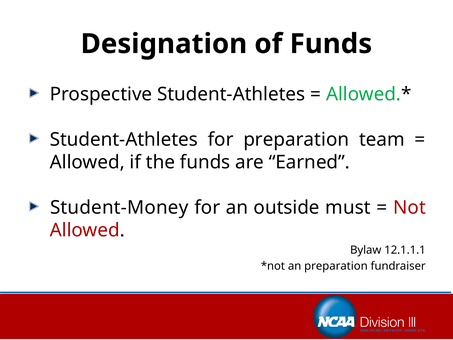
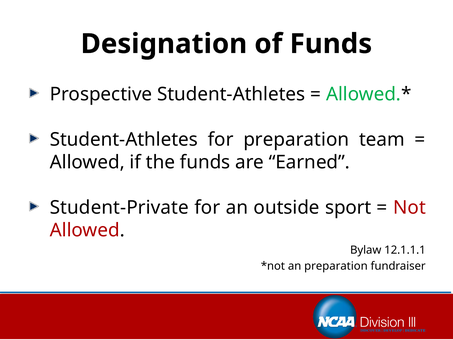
Student-Money: Student-Money -> Student-Private (119, 207)
must: must -> sport (348, 207)
